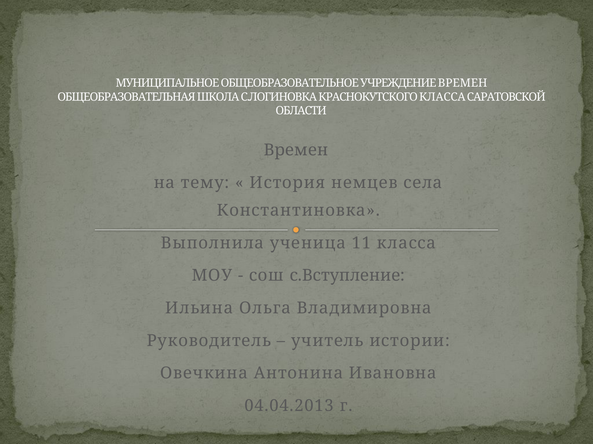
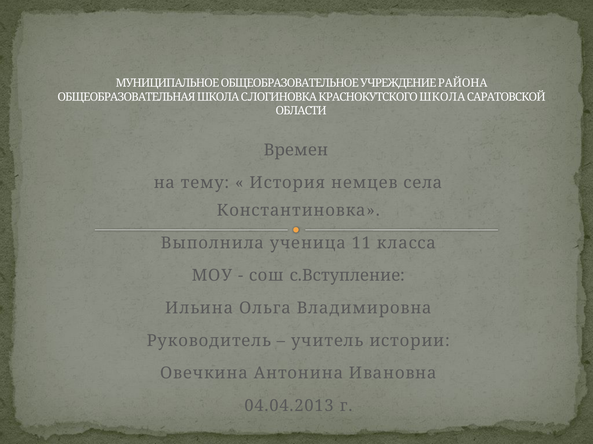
УЧРЕЖДЕНИЕ ВРЕМЕН: ВРЕМЕН -> РАЙОНА (463, 83)
КРАСНОКУТСКОГО КЛАССА: КЛАССА -> ШКОЛА (442, 97)
